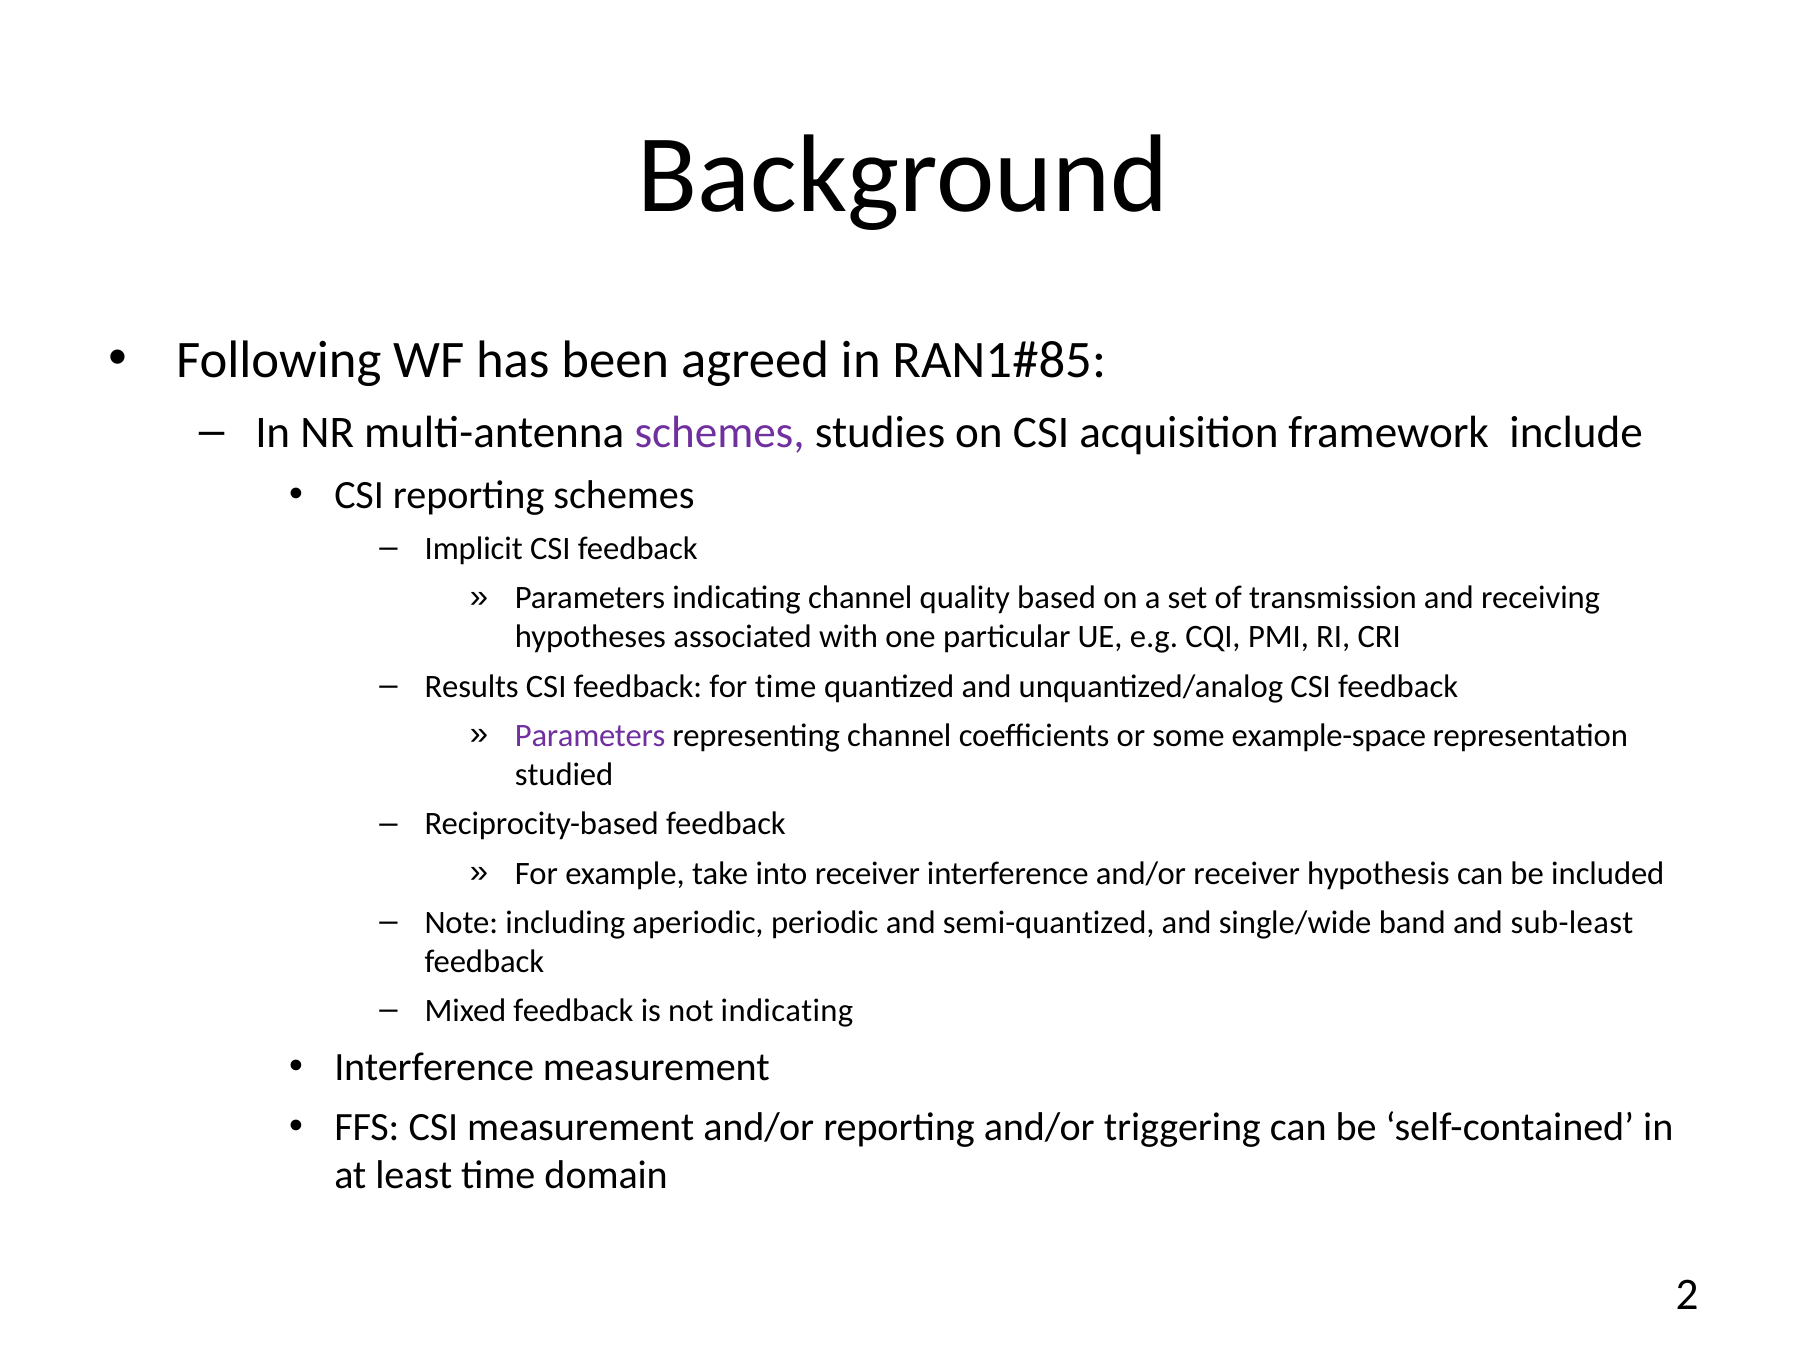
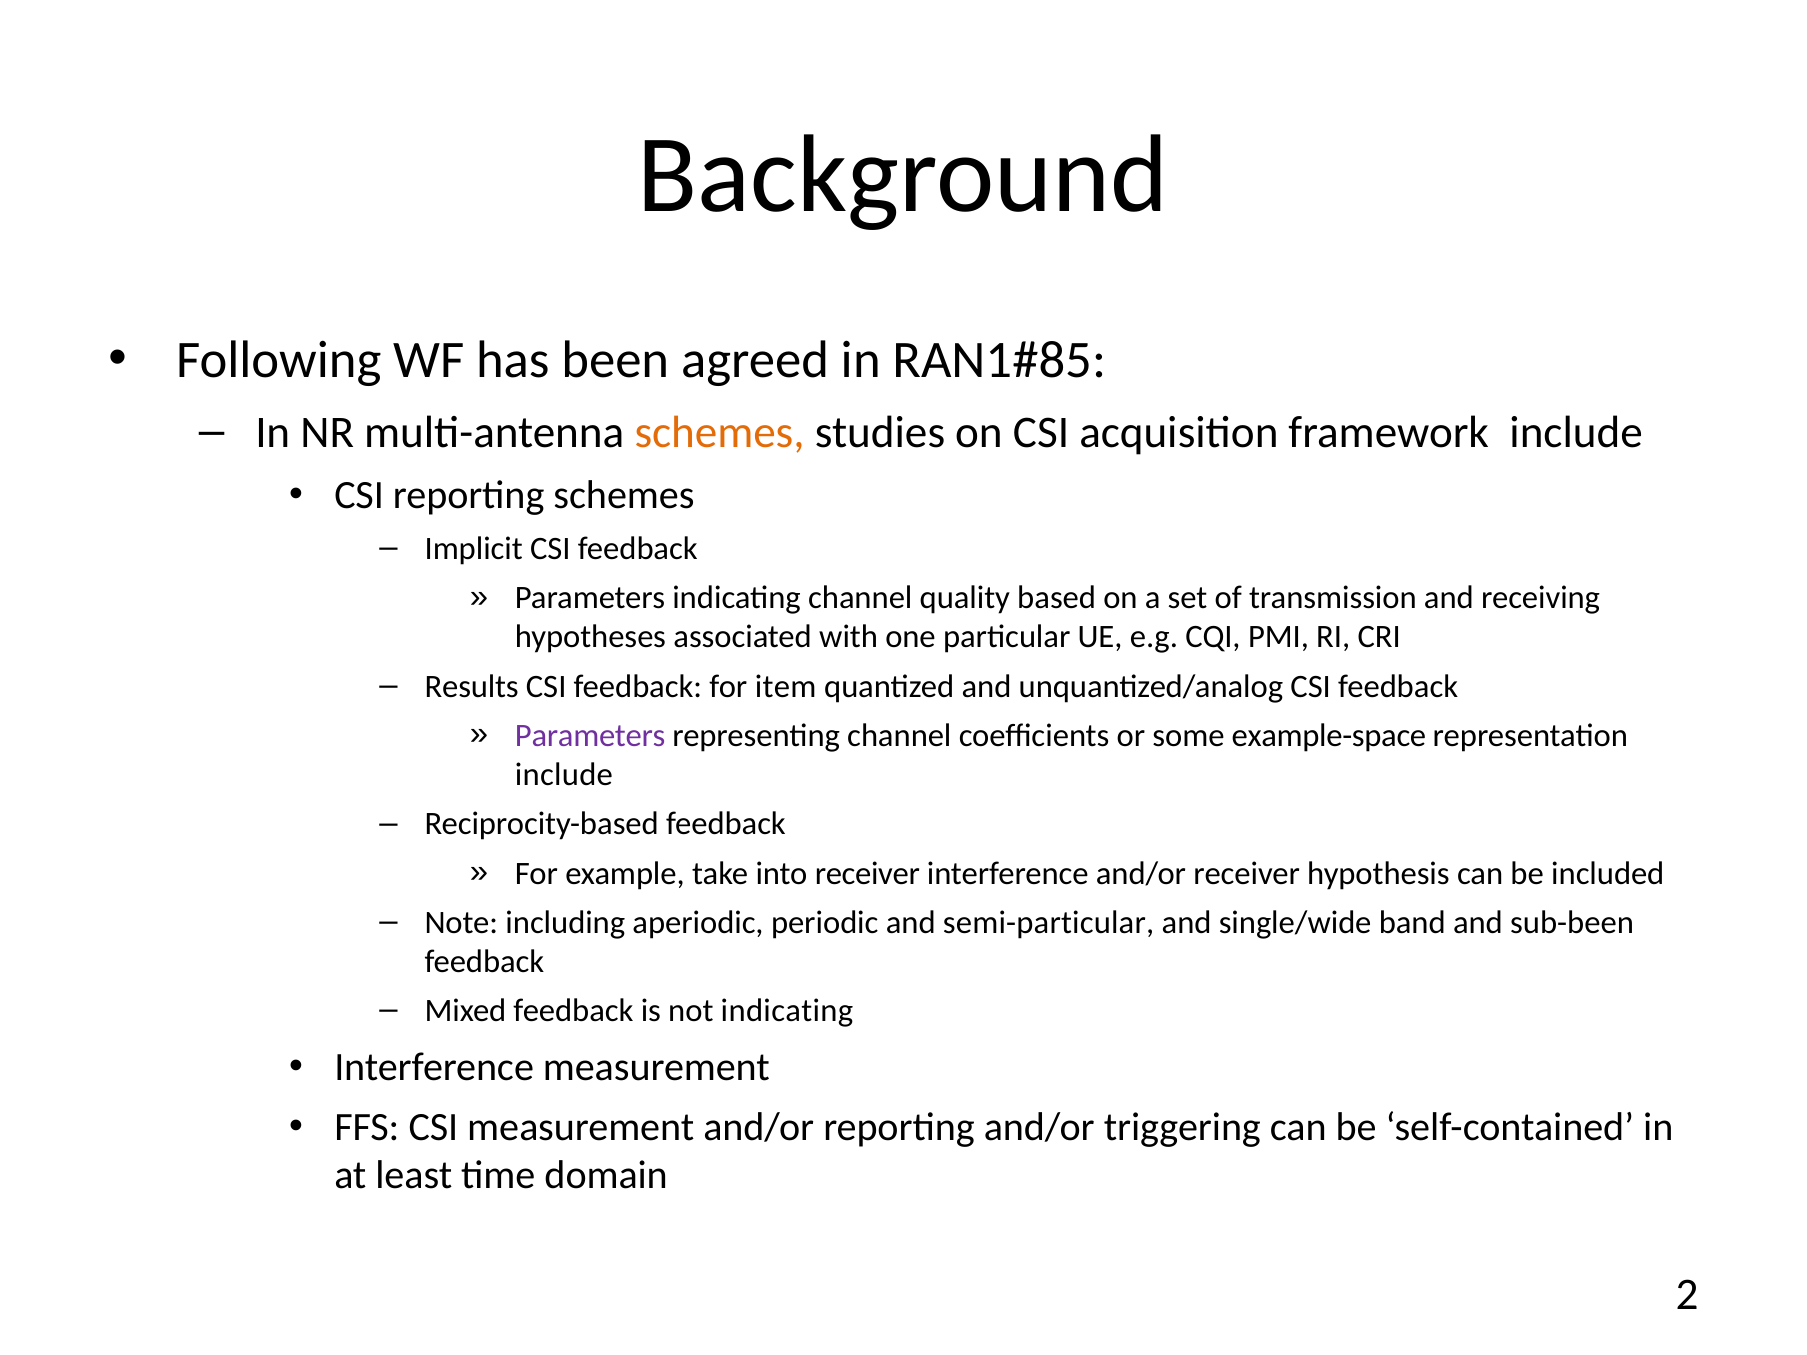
schemes colour: purple -> orange (720, 433)
for time: time -> item (786, 687)
studied: studied -> include (564, 775)
semi-quantized: semi-quantized -> semi-particular (1049, 923)
sub-least: sub-least -> sub-been (1572, 923)
